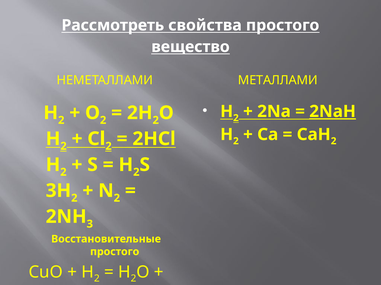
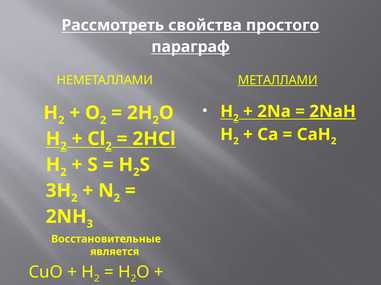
вещество: вещество -> параграф (191, 47)
МЕТАЛЛАМИ underline: none -> present (278, 80)
простого: простого -> является (115, 252)
